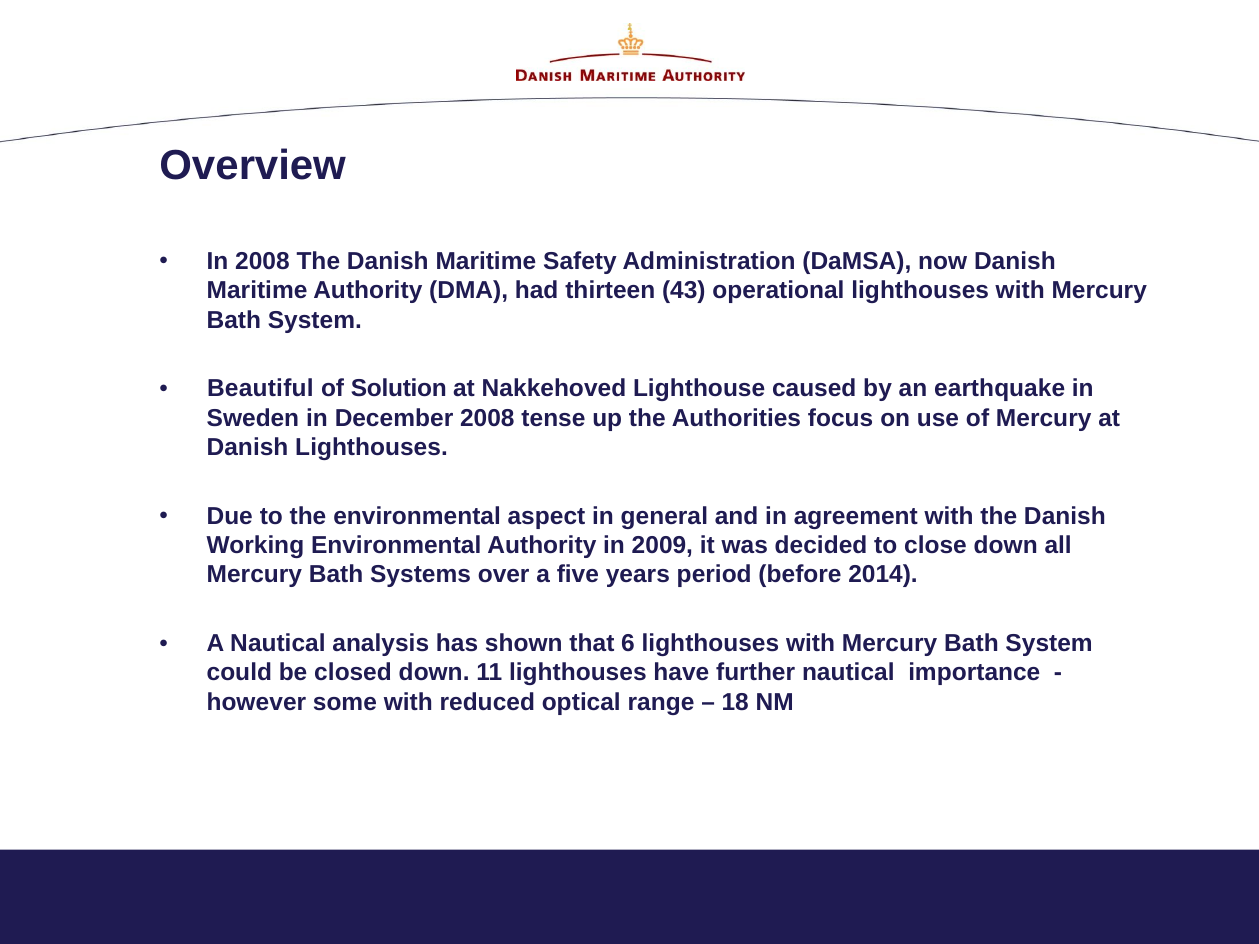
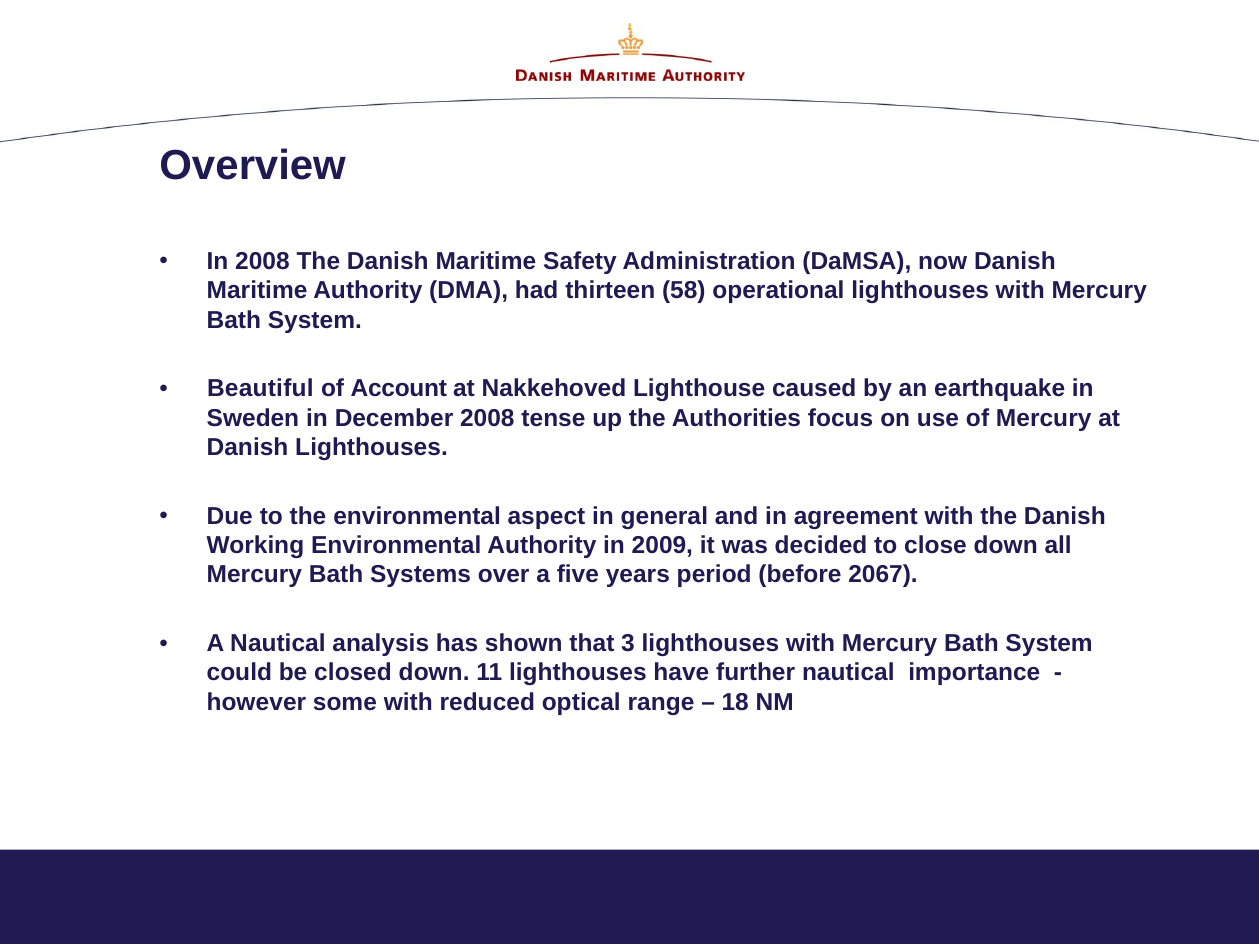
43: 43 -> 58 (684, 291)
Solution: Solution -> Account (399, 389)
2014: 2014 -> 2067 (883, 575)
6: 6 -> 3 (628, 644)
